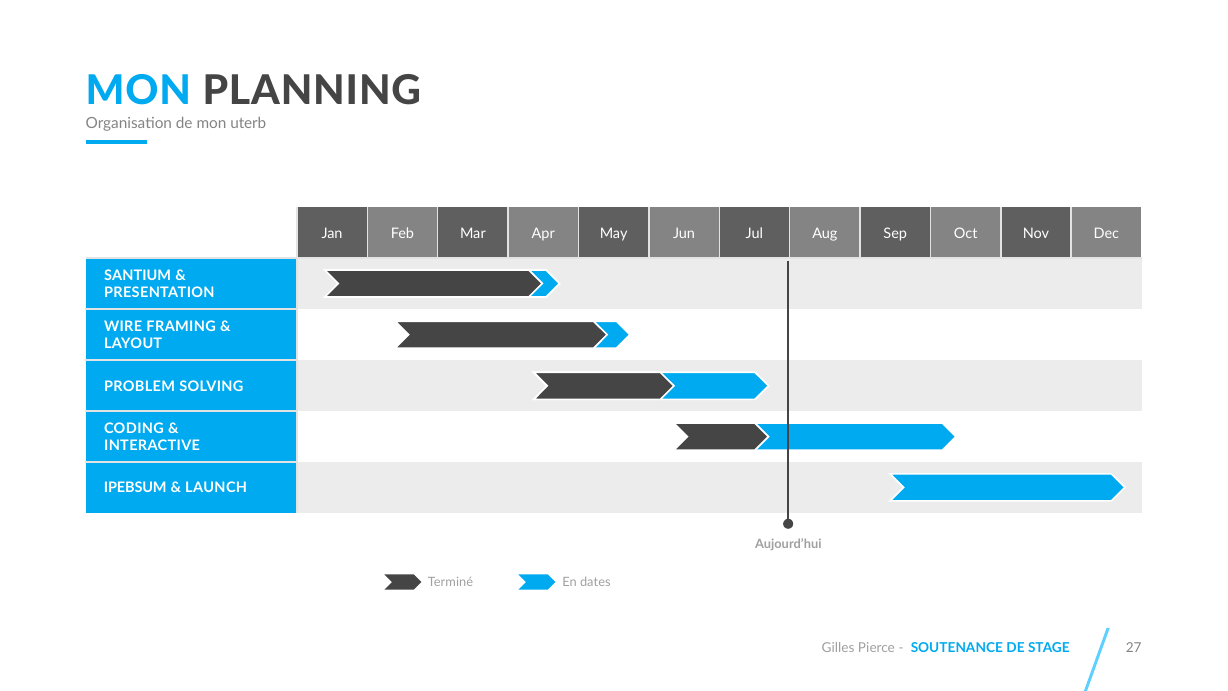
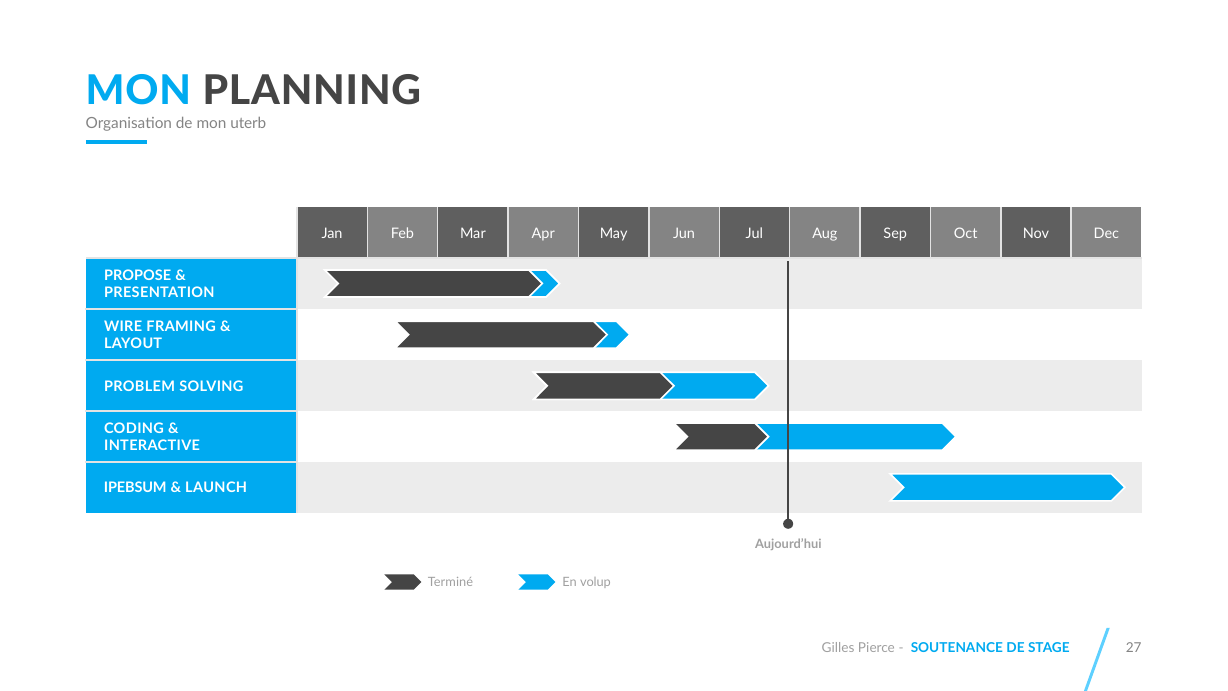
SANTIUM: SANTIUM -> PROPOSE (138, 276)
dates: dates -> volup (595, 583)
